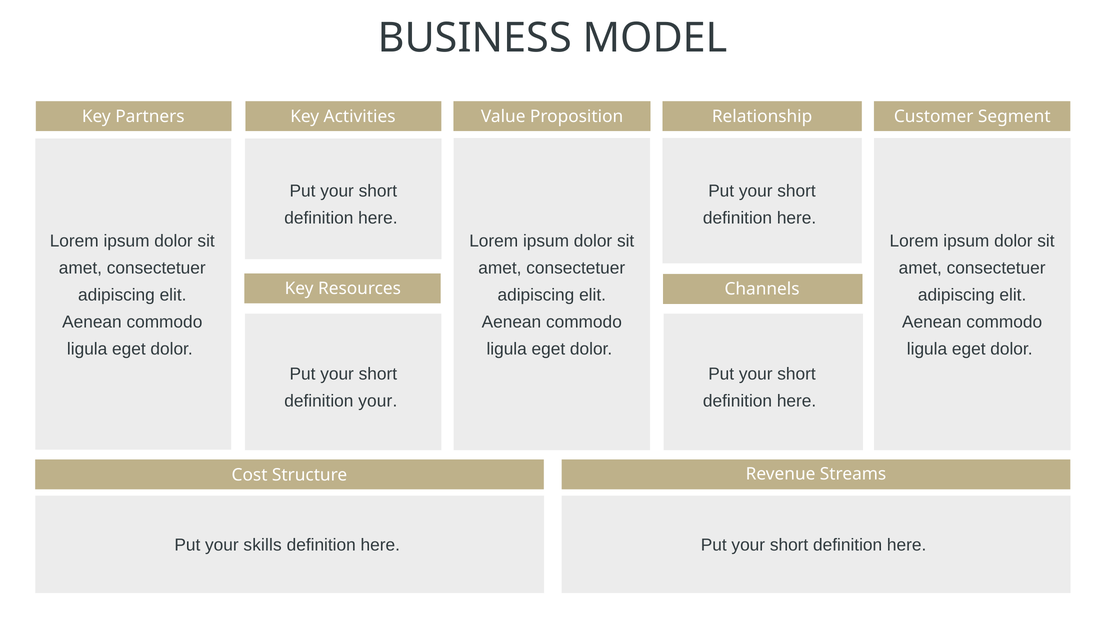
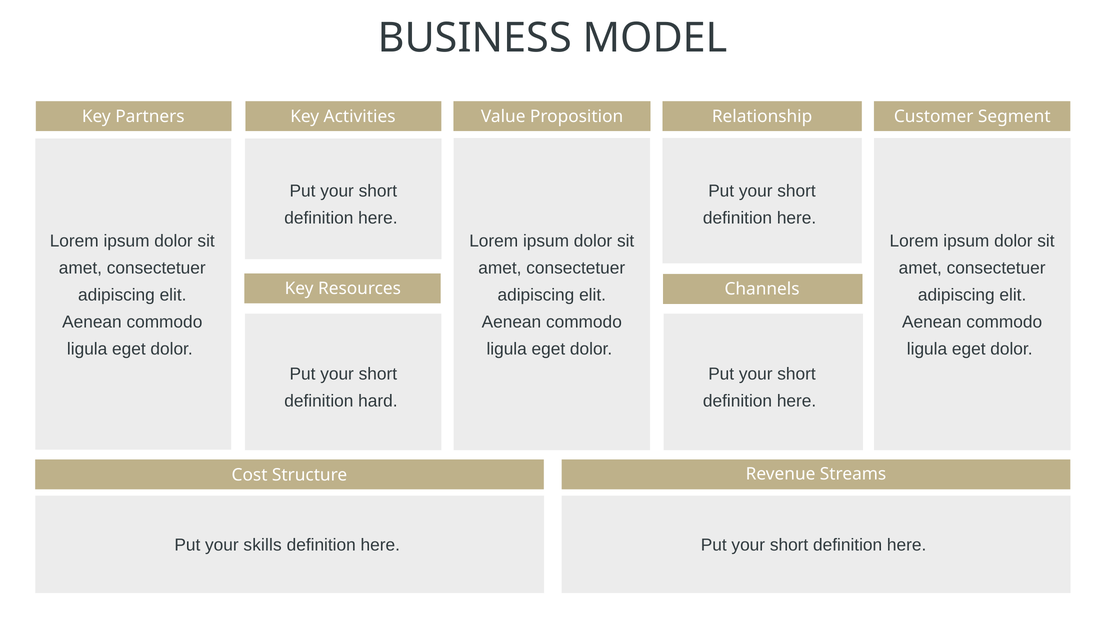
definition your: your -> hard (378, 401)
